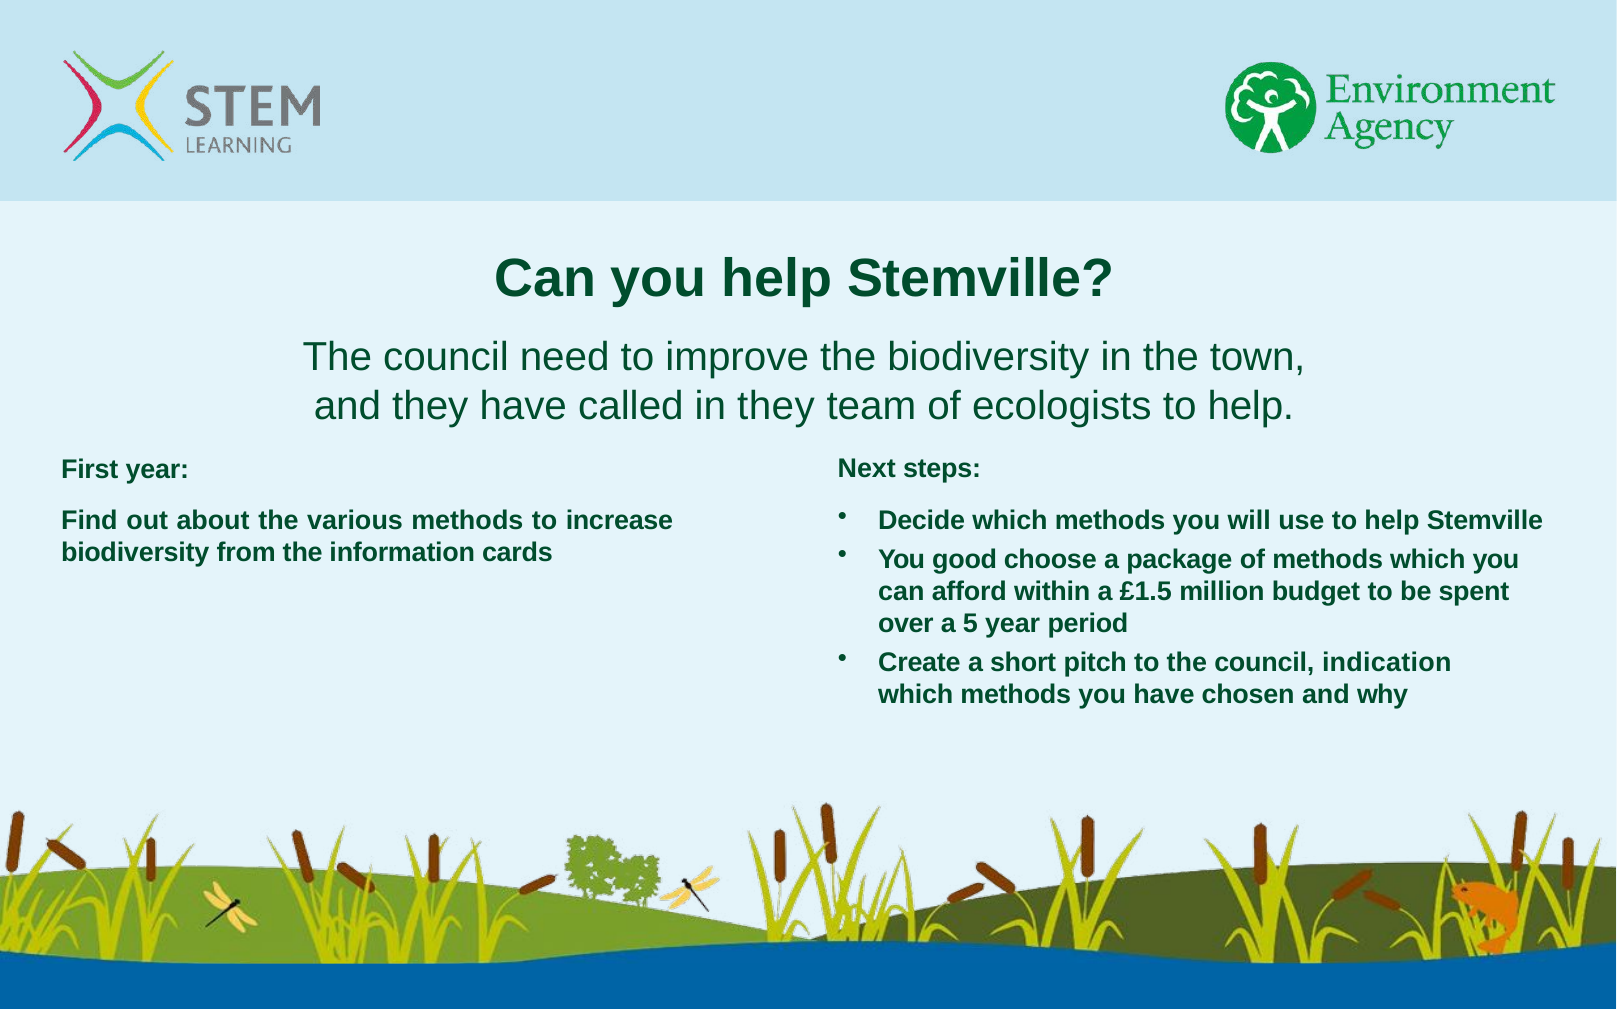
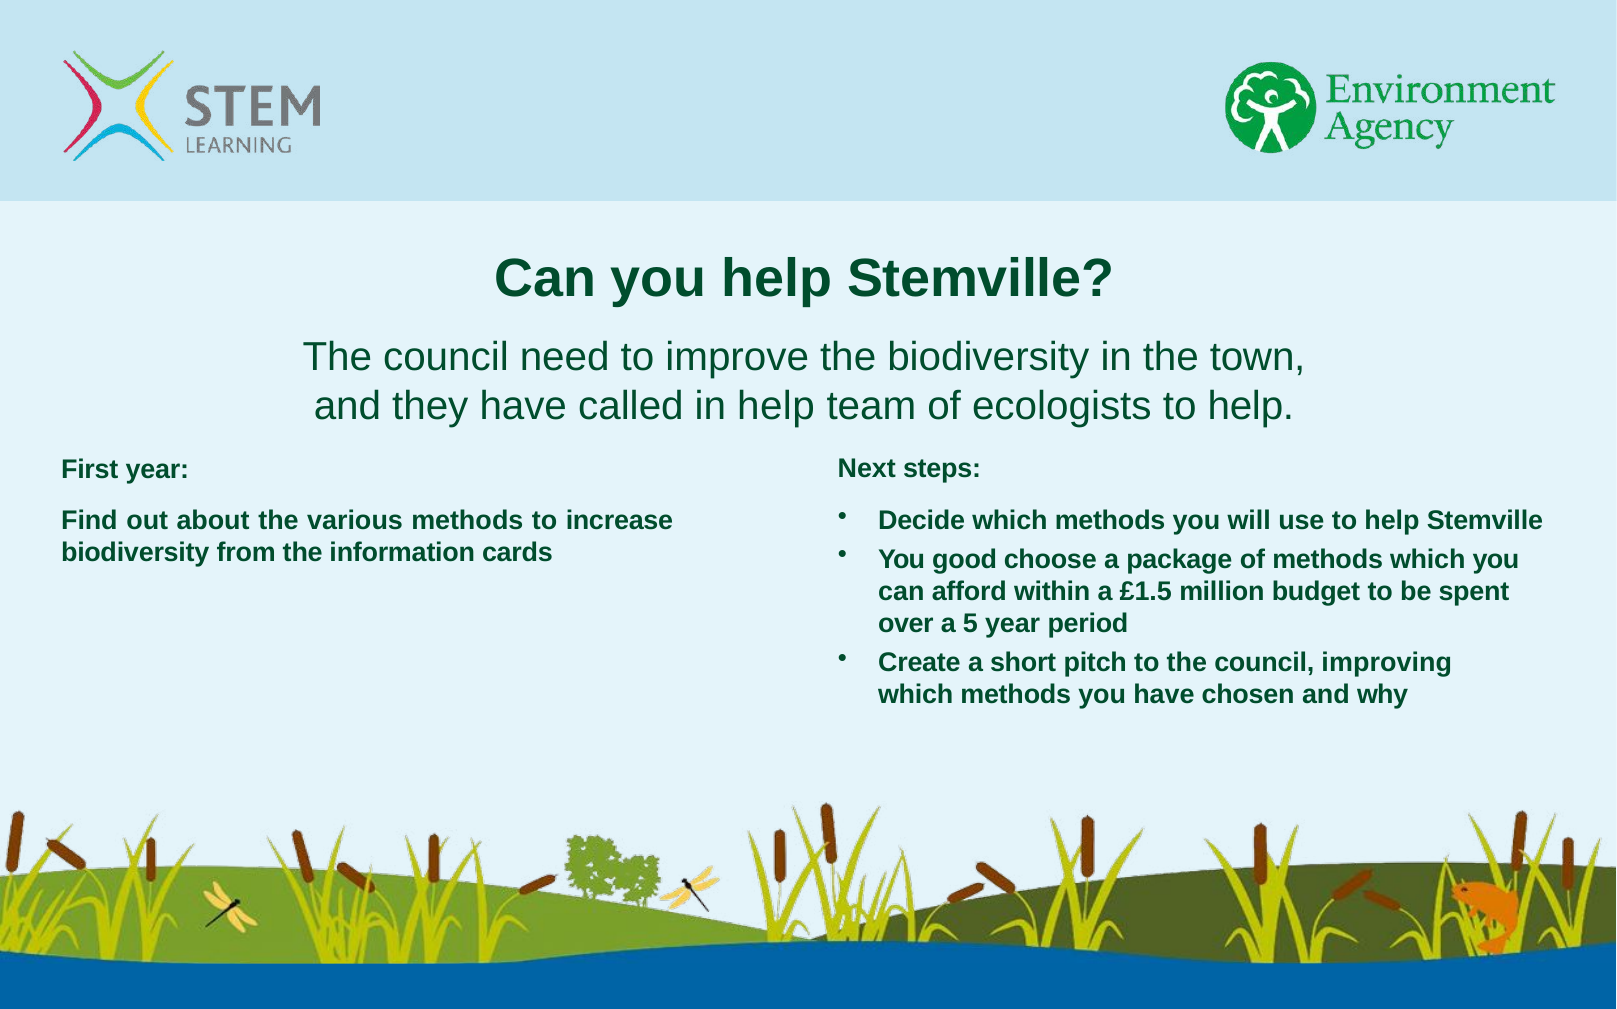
in they: they -> help (776, 406)
indication: indication -> improving (1387, 663)
